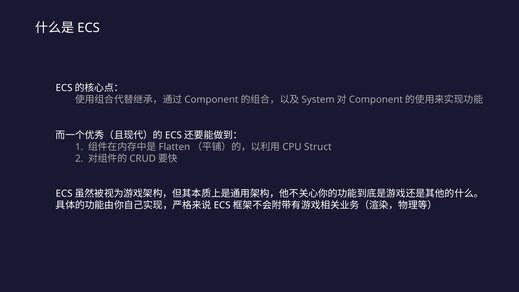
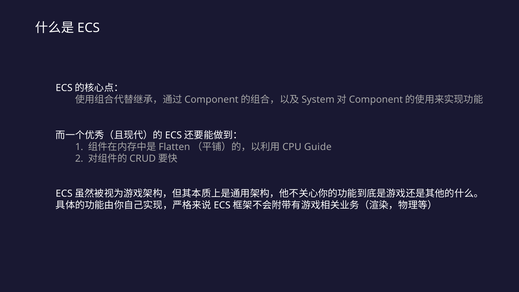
Struct: Struct -> Guide (318, 147)
